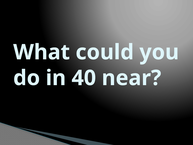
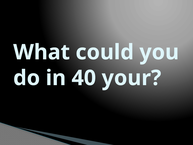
near: near -> your (131, 78)
